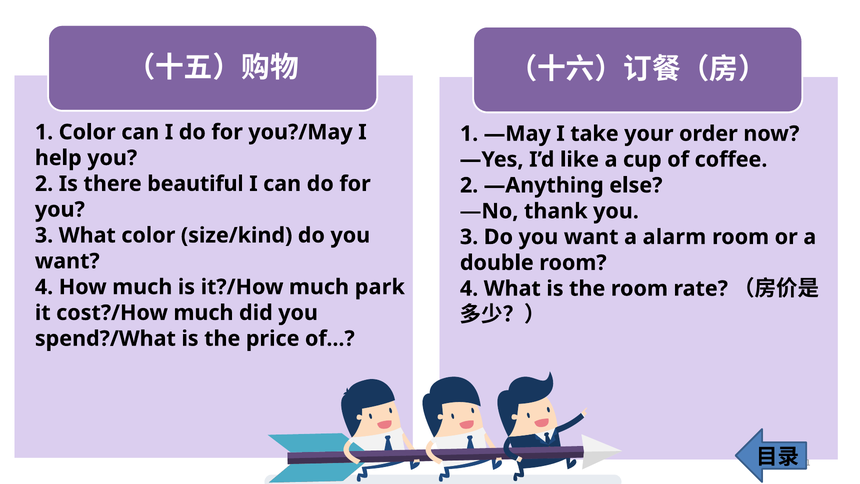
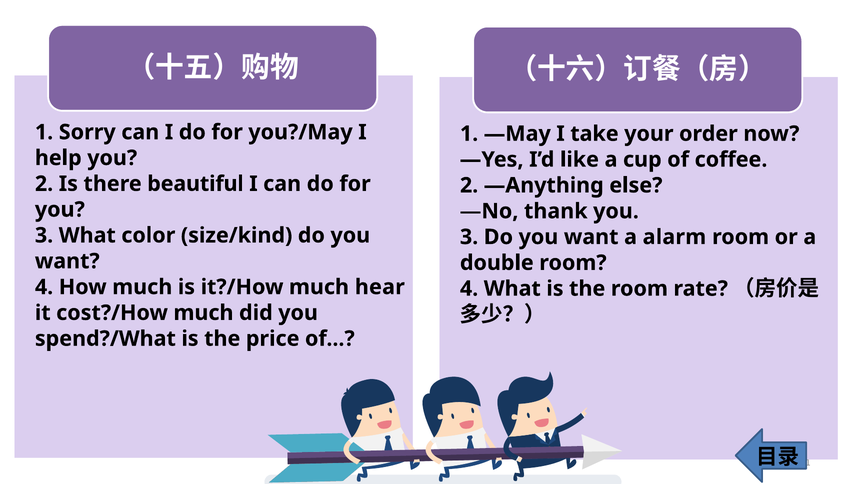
1 Color: Color -> Sorry (87, 132)
park: park -> hear (380, 287)
